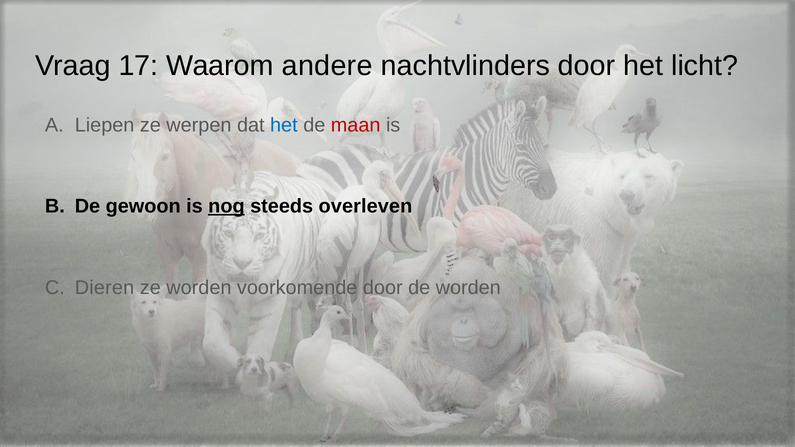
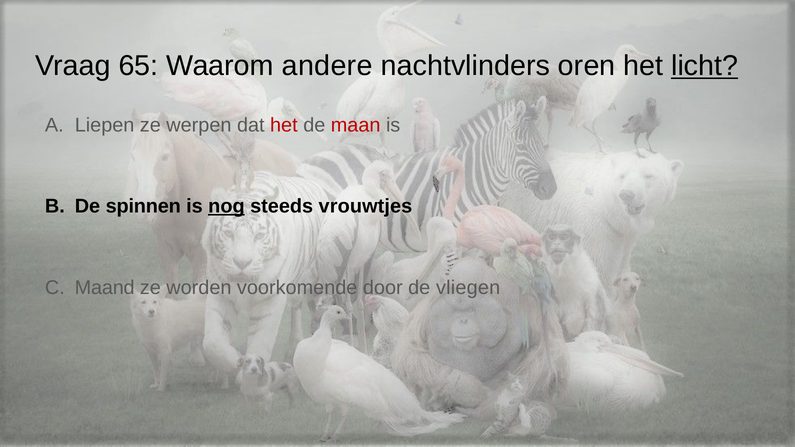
17: 17 -> 65 (138, 66)
nachtvlinders door: door -> oren (587, 66)
licht underline: none -> present (705, 66)
het colour: blue -> red (284, 125)
gewoon: gewoon -> spinnen (143, 206)
overleven: overleven -> vrouwtjes (365, 206)
Dieren: Dieren -> Maand (105, 288)
de worden: worden -> vliegen (468, 288)
